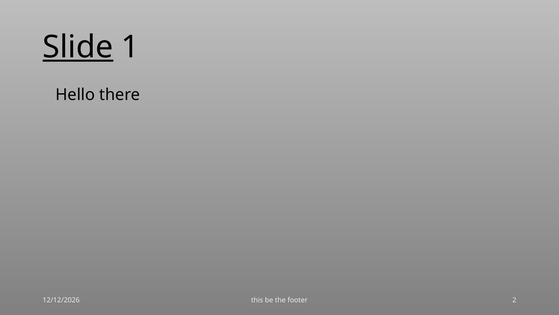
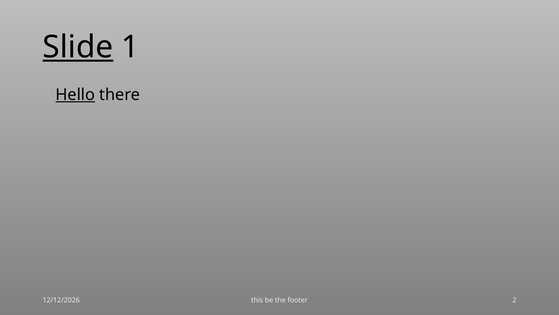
Hello underline: none -> present (75, 95)
